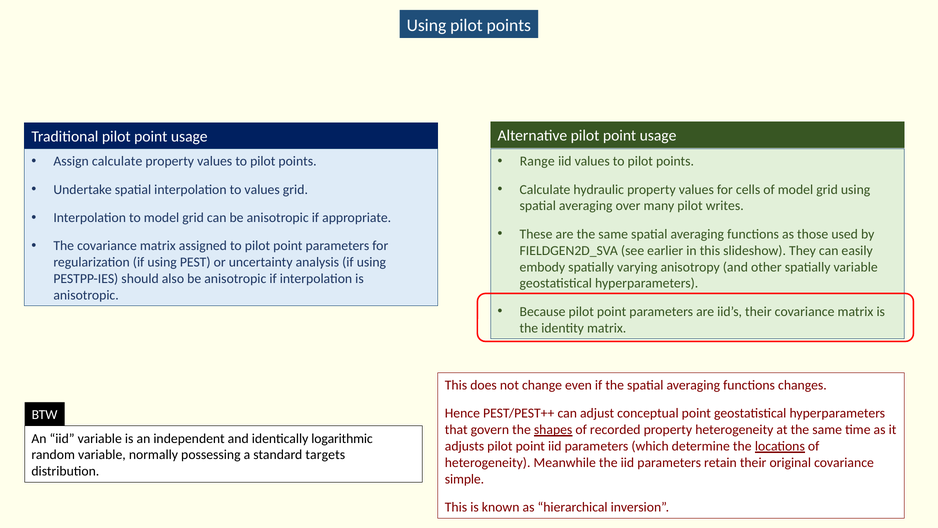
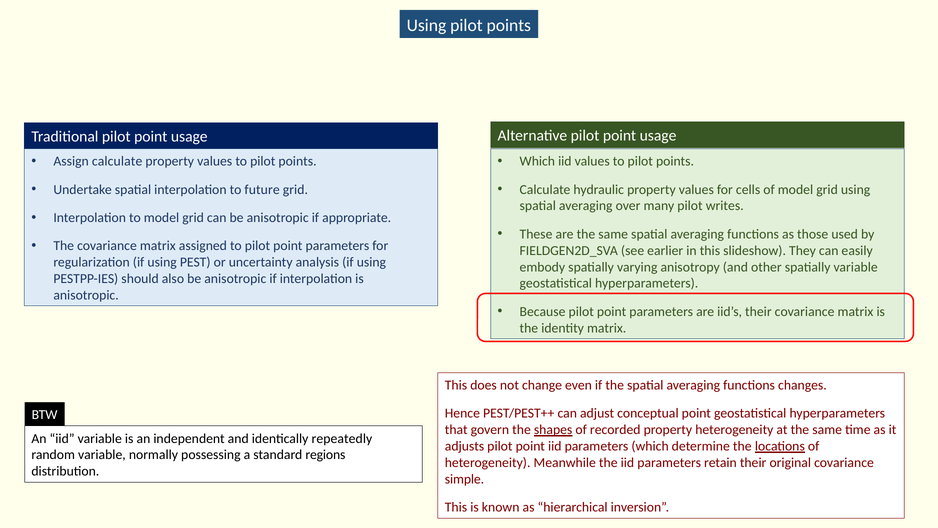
Range: Range -> Which (537, 161)
to values: values -> future (262, 189)
logarithmic: logarithmic -> repeatedly (342, 438)
targets: targets -> regions (325, 455)
